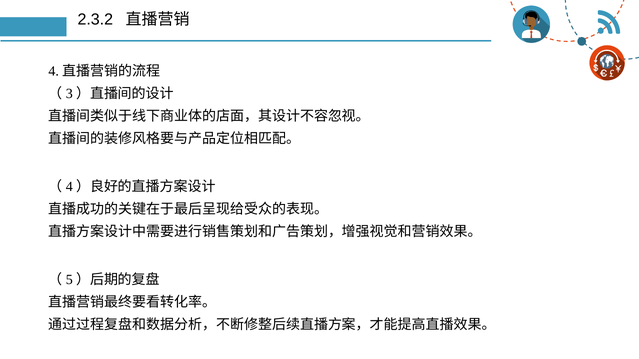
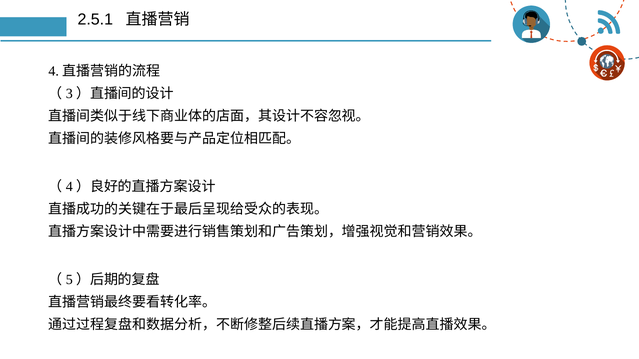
2.3.2: 2.3.2 -> 2.5.1 (95, 19)
